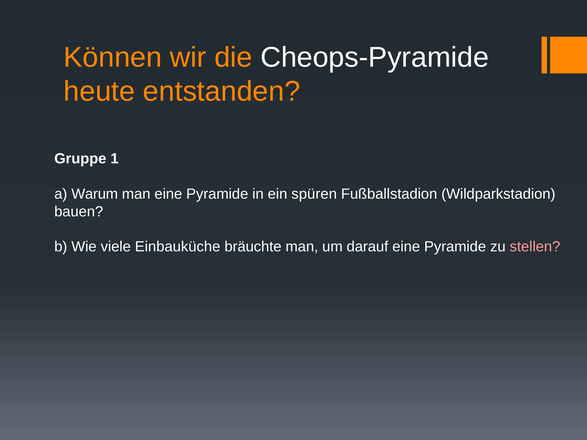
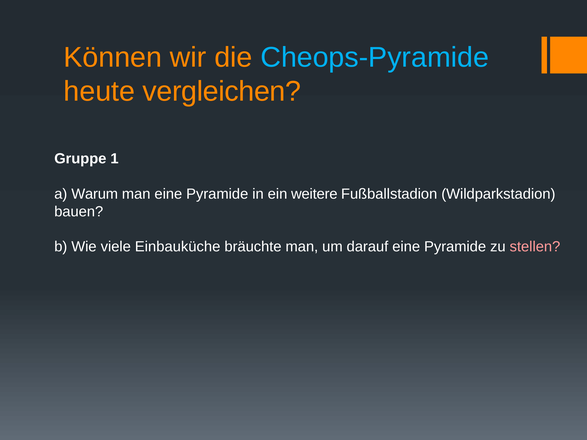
Cheops-Pyramide colour: white -> light blue (375, 57)
entstanden: entstanden -> vergleichen (222, 92)
spüren: spüren -> weitere (314, 194)
